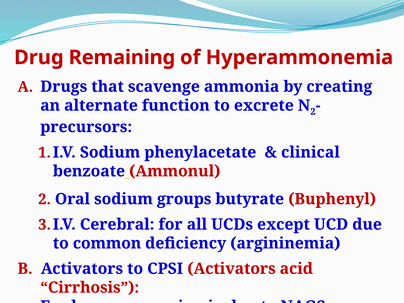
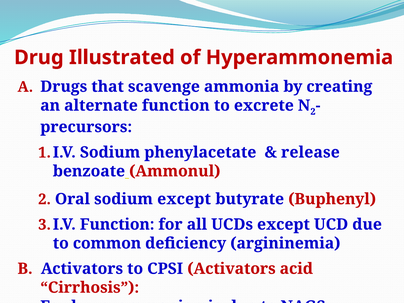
Remaining: Remaining -> Illustrated (122, 57)
clinical: clinical -> release (310, 152)
sodium groups: groups -> except (184, 199)
Cerebral: Cerebral -> Function (117, 224)
